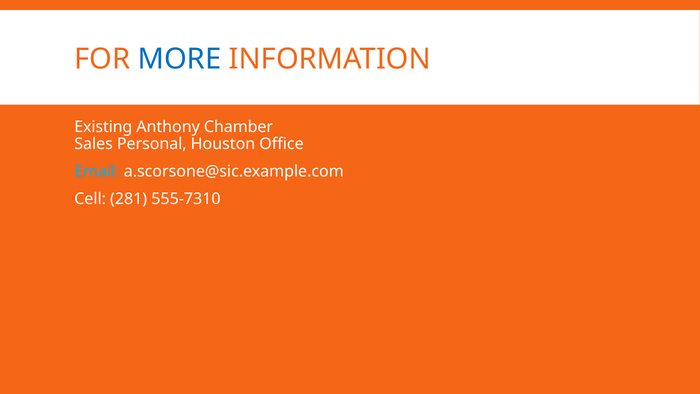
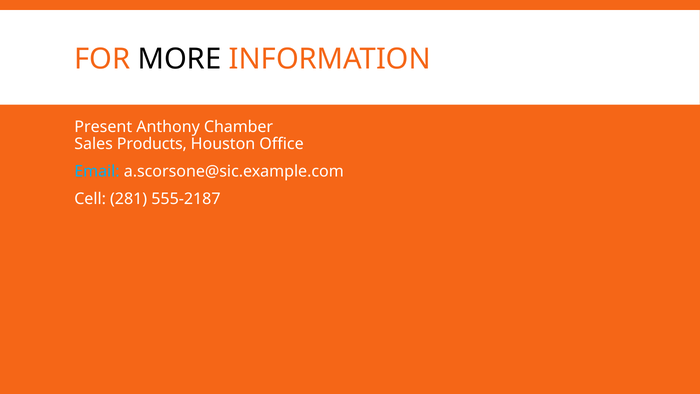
MORE colour: blue -> black (180, 59)
Existing: Existing -> Present (103, 127)
Personal: Personal -> Products (152, 144)
555-7310: 555-7310 -> 555-2187 (186, 199)
